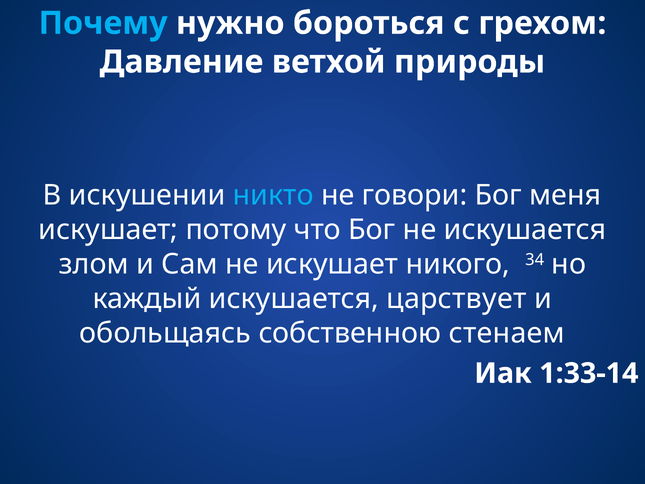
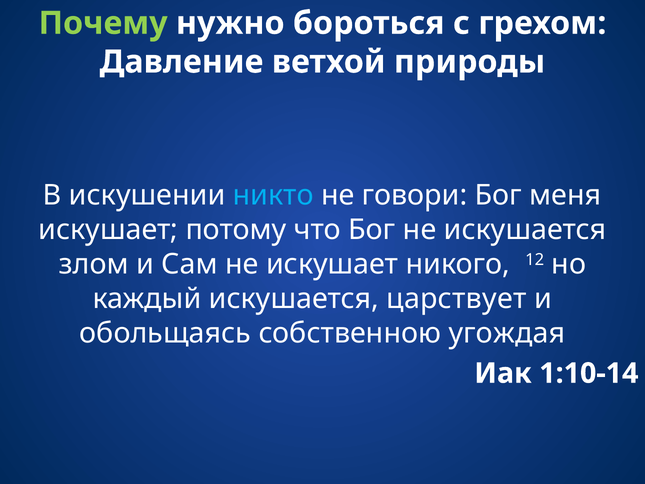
Почему colour: light blue -> light green (103, 23)
34: 34 -> 12 (535, 260)
стенаем: стенаем -> угождая (507, 333)
1:33-14: 1:33-14 -> 1:10-14 (589, 373)
